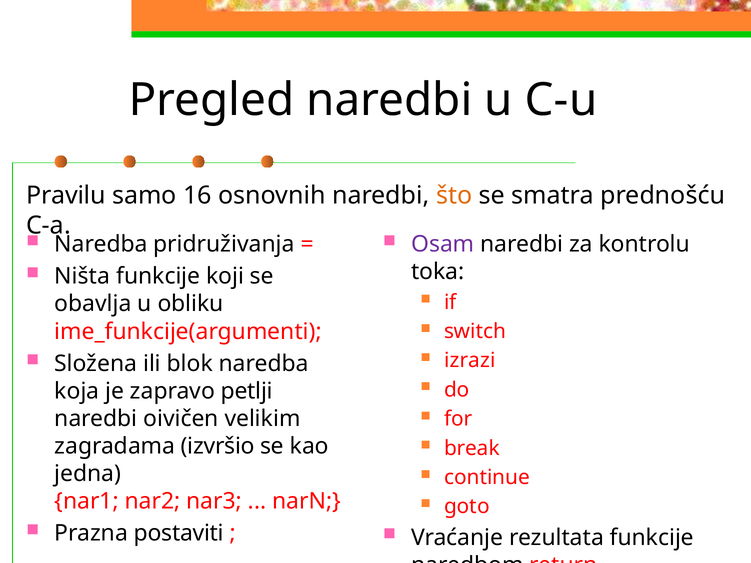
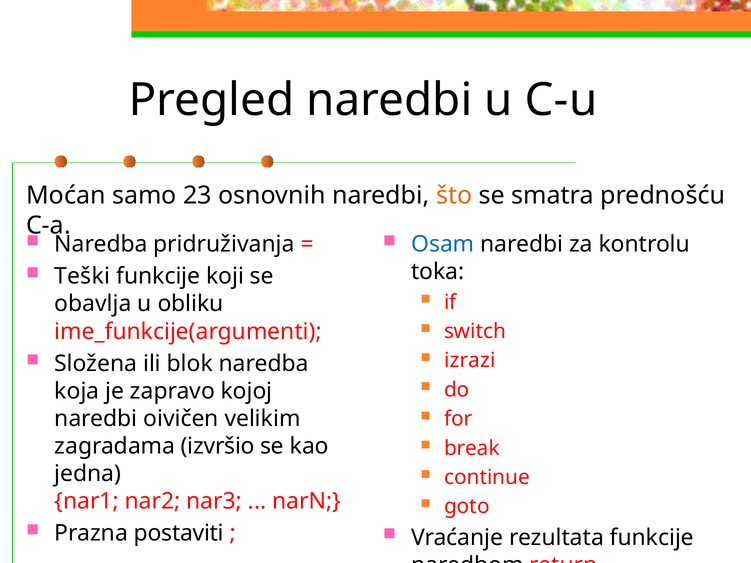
Pravilu: Pravilu -> Moćan (66, 196)
16: 16 -> 23 (197, 196)
Osam colour: purple -> blue (443, 244)
Ništa: Ništa -> Teški (82, 277)
petlji: petlji -> kojoj (247, 391)
